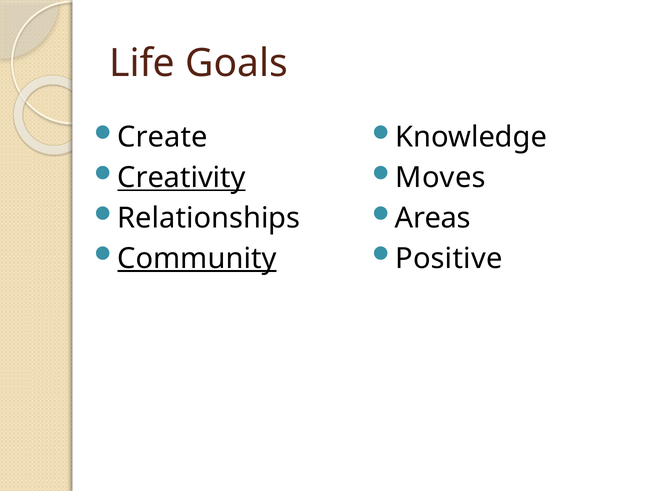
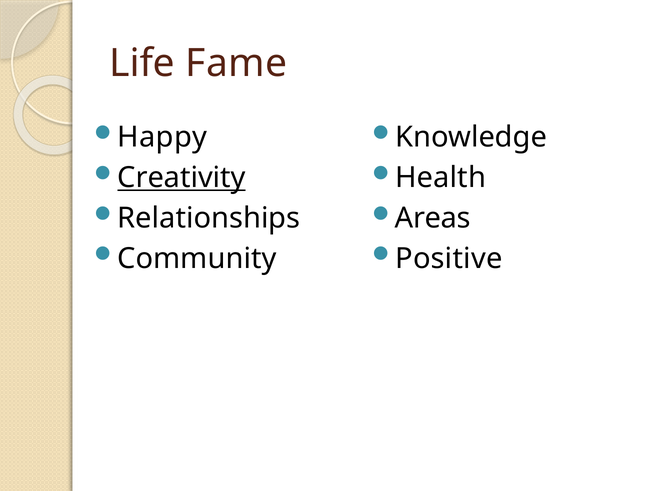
Goals: Goals -> Fame (236, 63)
Create: Create -> Happy (162, 137)
Moves: Moves -> Health (441, 177)
Community underline: present -> none (197, 258)
